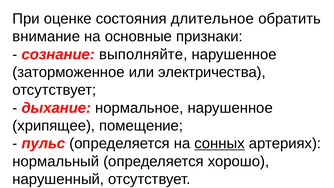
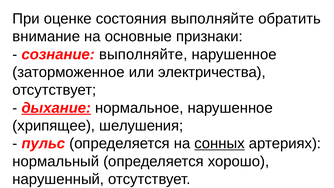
состояния длительное: длительное -> выполняйте (212, 19)
дыхание underline: none -> present (56, 108)
помещение: помещение -> шелушения (141, 126)
